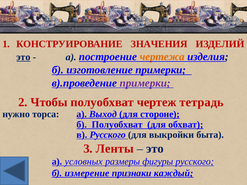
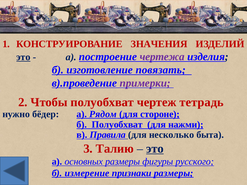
чертежа colour: orange -> purple (162, 57)
изготовление примерки: примерки -> повязать (161, 70)
торса: торса -> бёдер (46, 114)
Выход: Выход -> Рядом (103, 114)
обхват: обхват -> нажми (186, 125)
в Русского: Русского -> Правила (108, 135)
выкройки: выкройки -> несколько (172, 135)
Ленты: Ленты -> Талию (115, 149)
это underline: none -> present (155, 149)
условных: условных -> основных (84, 162)
признаки каждый: каждый -> размеры (174, 173)
